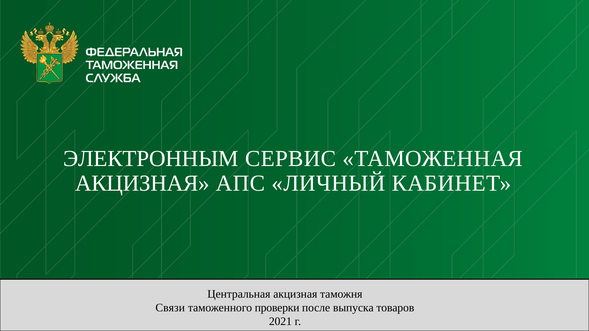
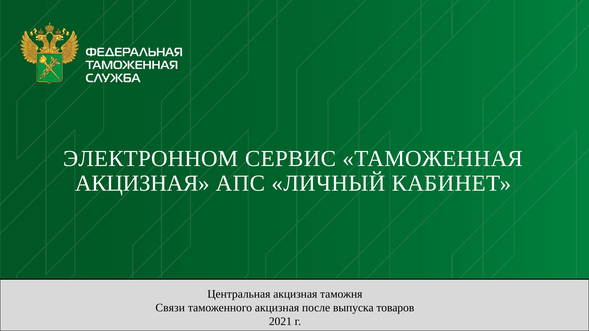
ЭЛЕКТРОННЫМ: ЭЛЕКТРОННЫМ -> ЭЛЕКТРОННОМ (151, 159)
таможенного проверки: проверки -> акцизная (277, 308)
